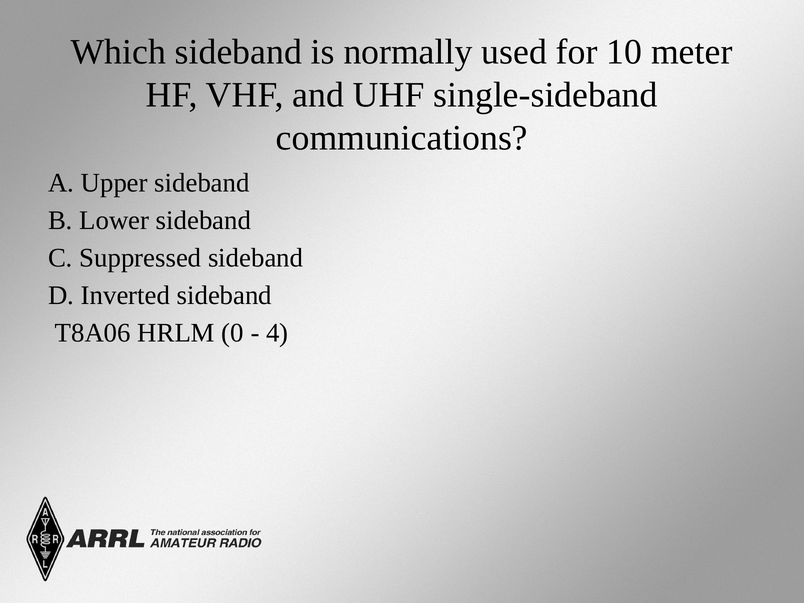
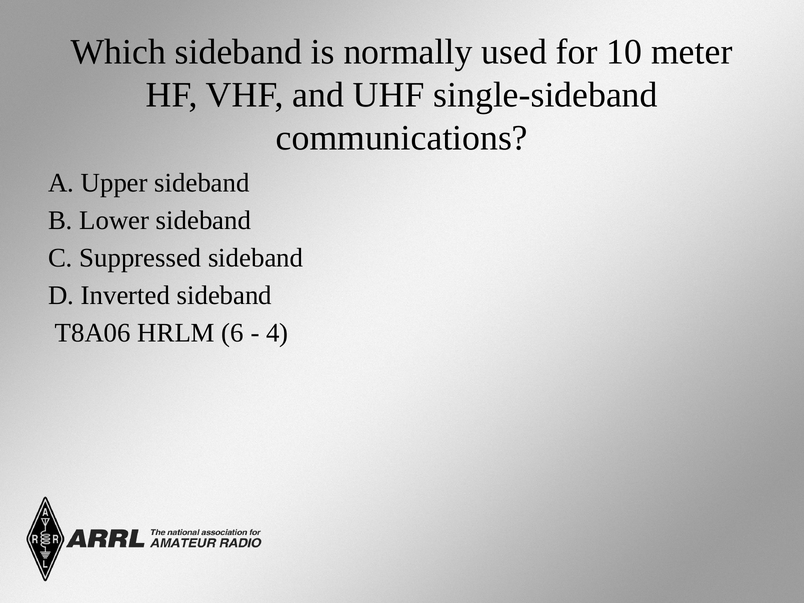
0: 0 -> 6 (233, 333)
